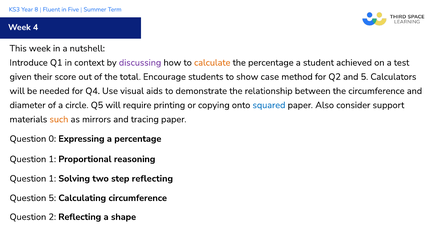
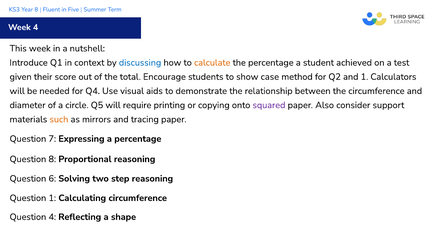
discussing colour: purple -> blue (140, 63)
and 5: 5 -> 1 (364, 77)
squared colour: blue -> purple (269, 105)
0: 0 -> 7 (52, 139)
1: 1 -> 8 (52, 159)
1: 1 -> 6 (52, 178)
step reflecting: reflecting -> reasoning (152, 178)
Question 5: 5 -> 1 (52, 198)
Question 2: 2 -> 4 (52, 217)
